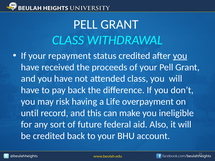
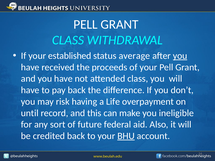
repayment: repayment -> established (70, 56)
status credited: credited -> average (134, 56)
BHU underline: none -> present (126, 136)
